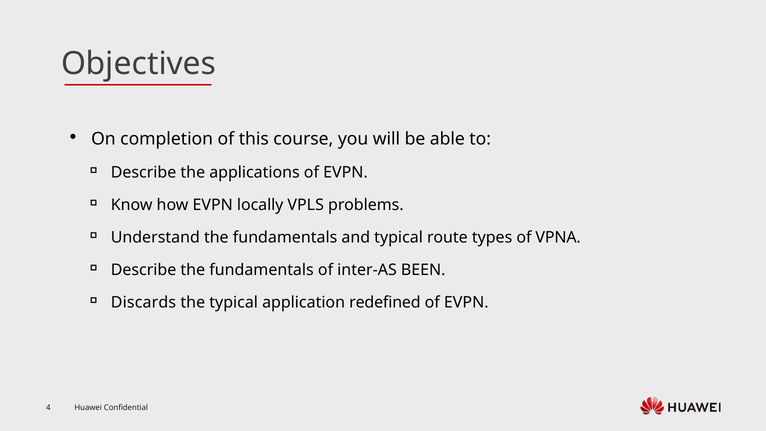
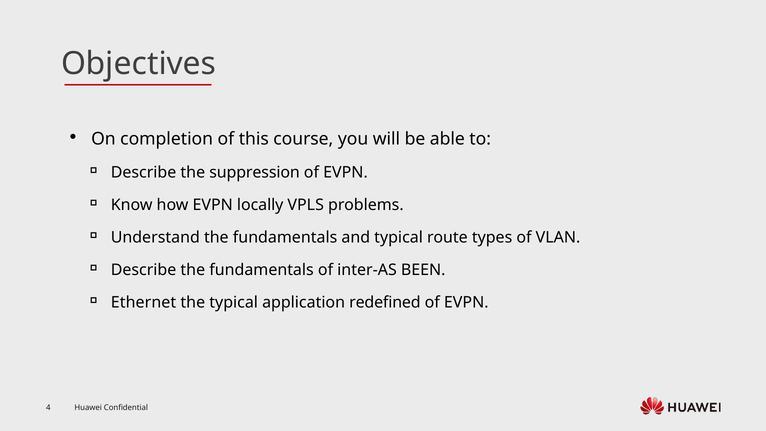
applications: applications -> suppression (255, 172)
VPNA: VPNA -> VLAN (558, 237)
Discards: Discards -> Ethernet (144, 302)
